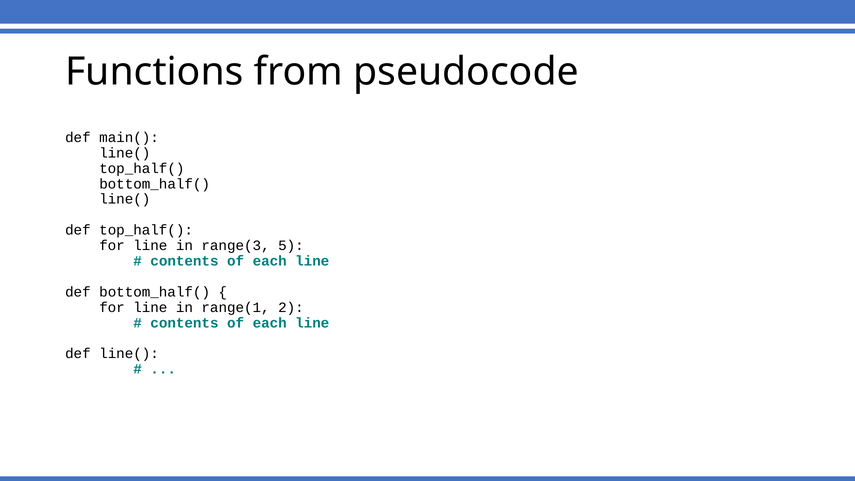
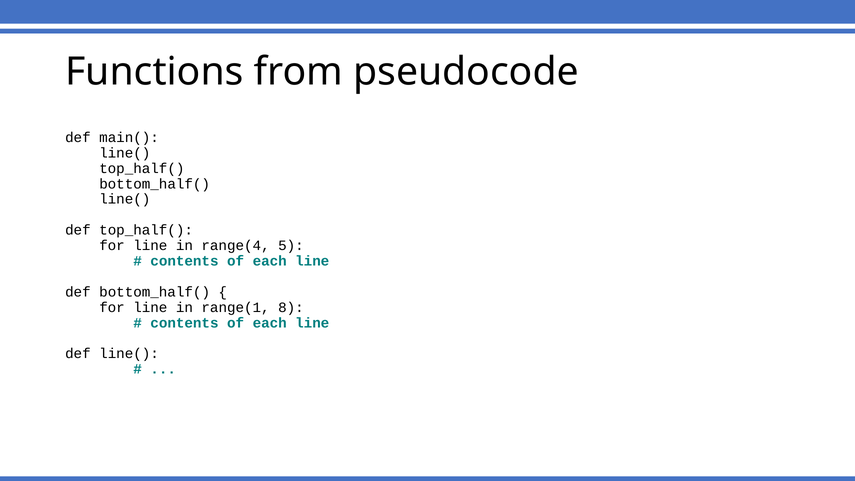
range(3: range(3 -> range(4 (236, 246)
2: 2 -> 8 (291, 307)
